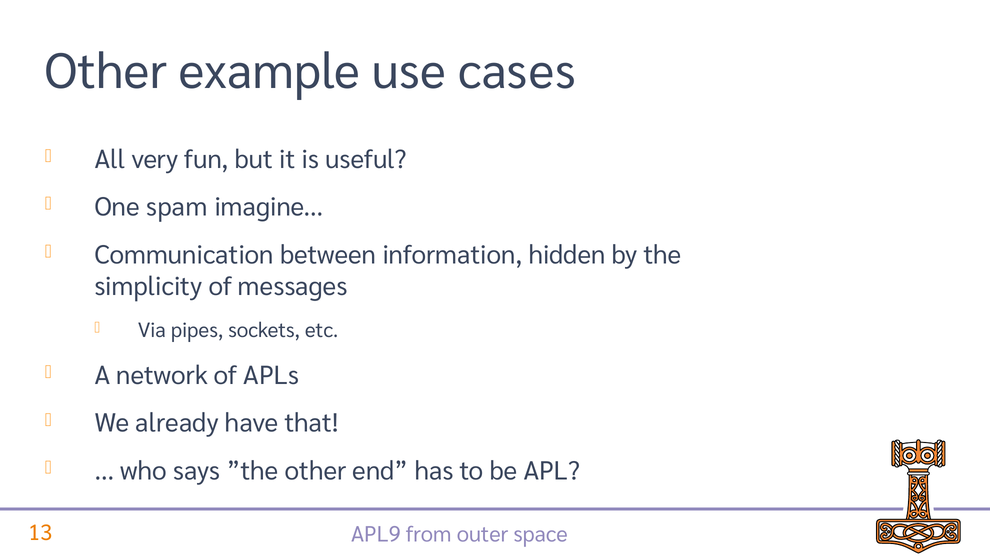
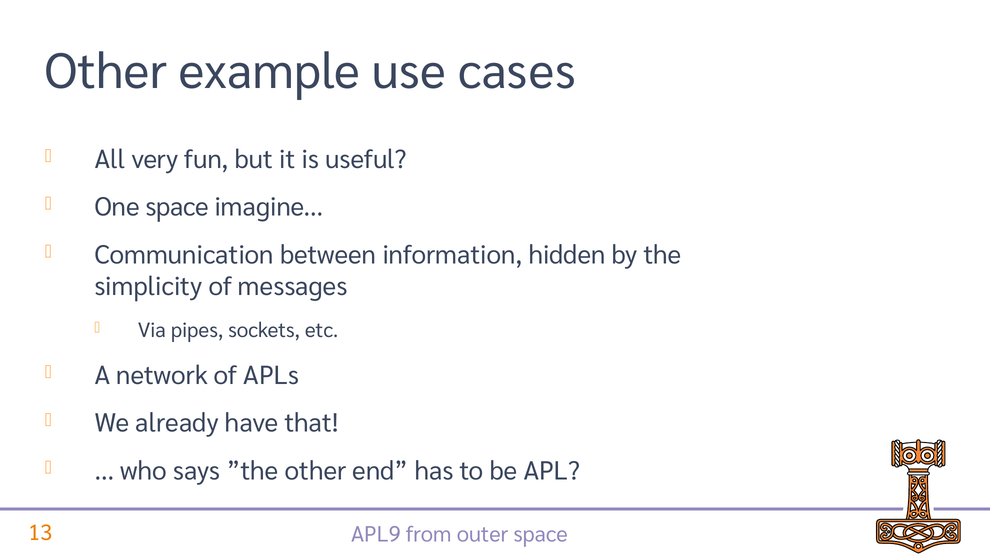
One spam: spam -> space (177, 207)
